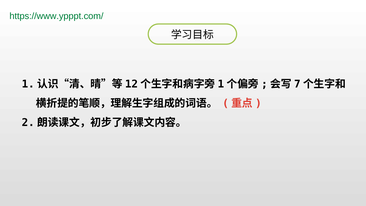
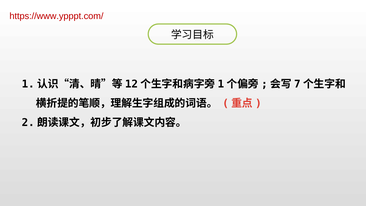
https://www.ypppt.com/ colour: green -> red (56, 16)
